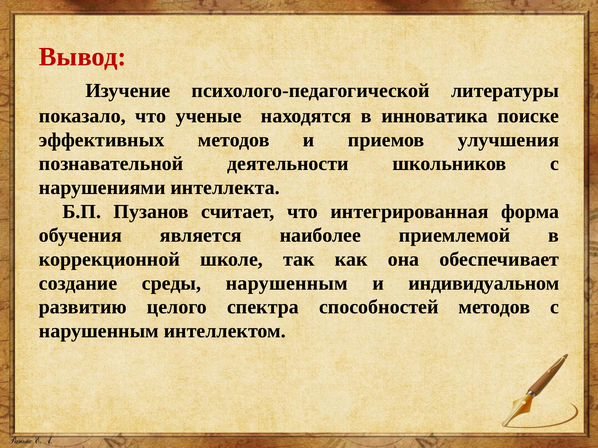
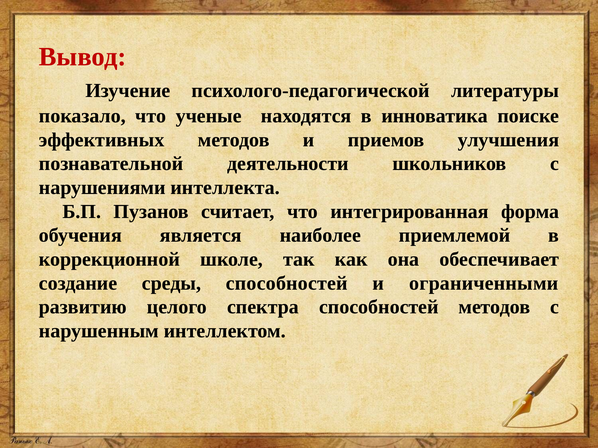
среды нарушенным: нарушенным -> способностей (287, 283)
индивидуальном: индивидуальном -> ограниченными (484, 283)
